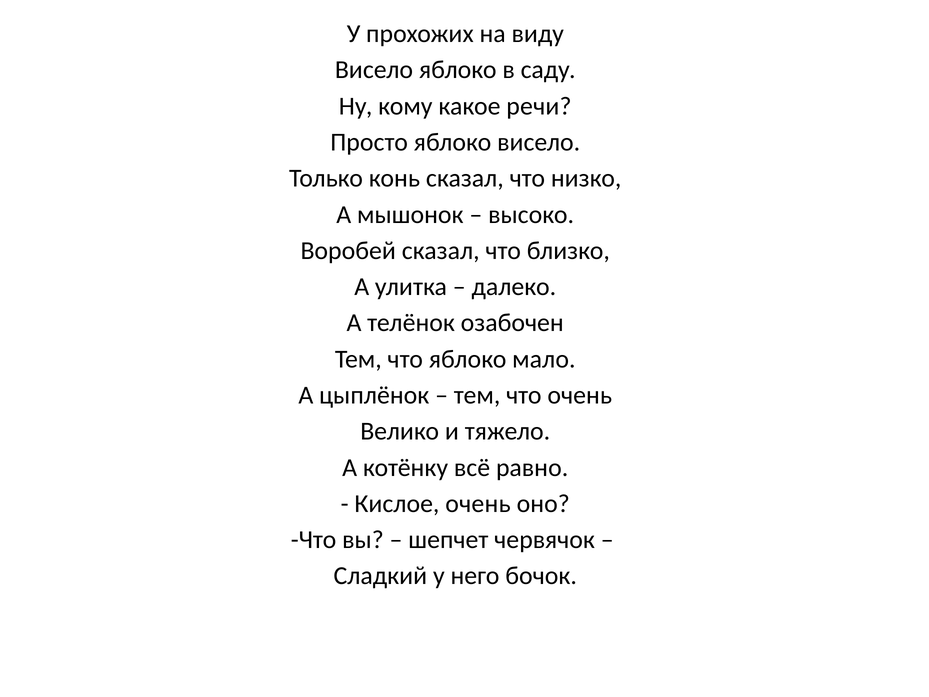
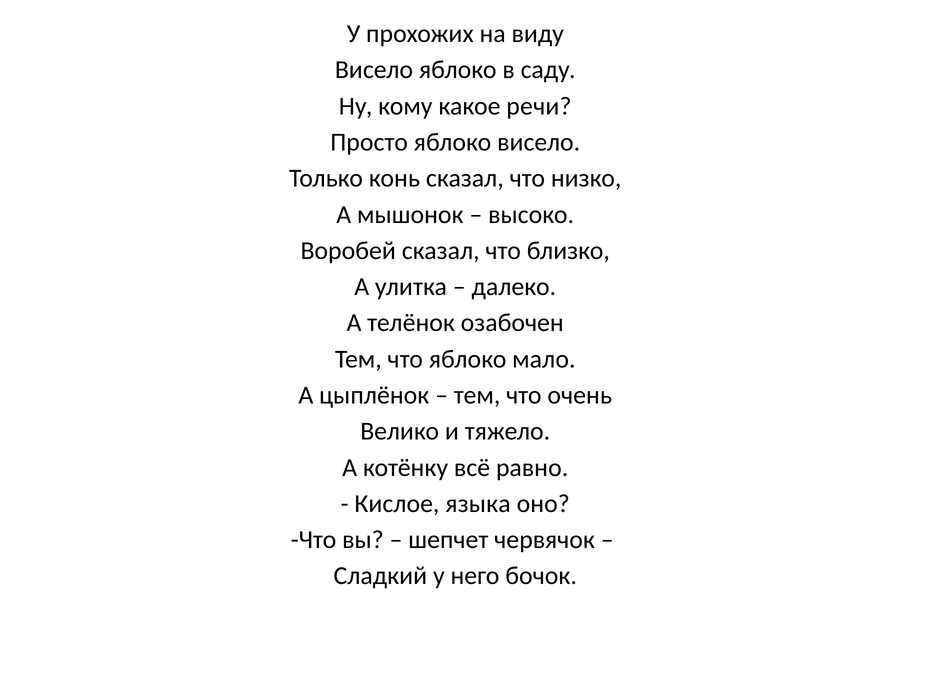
Кислое очень: очень -> языка (478, 503)
